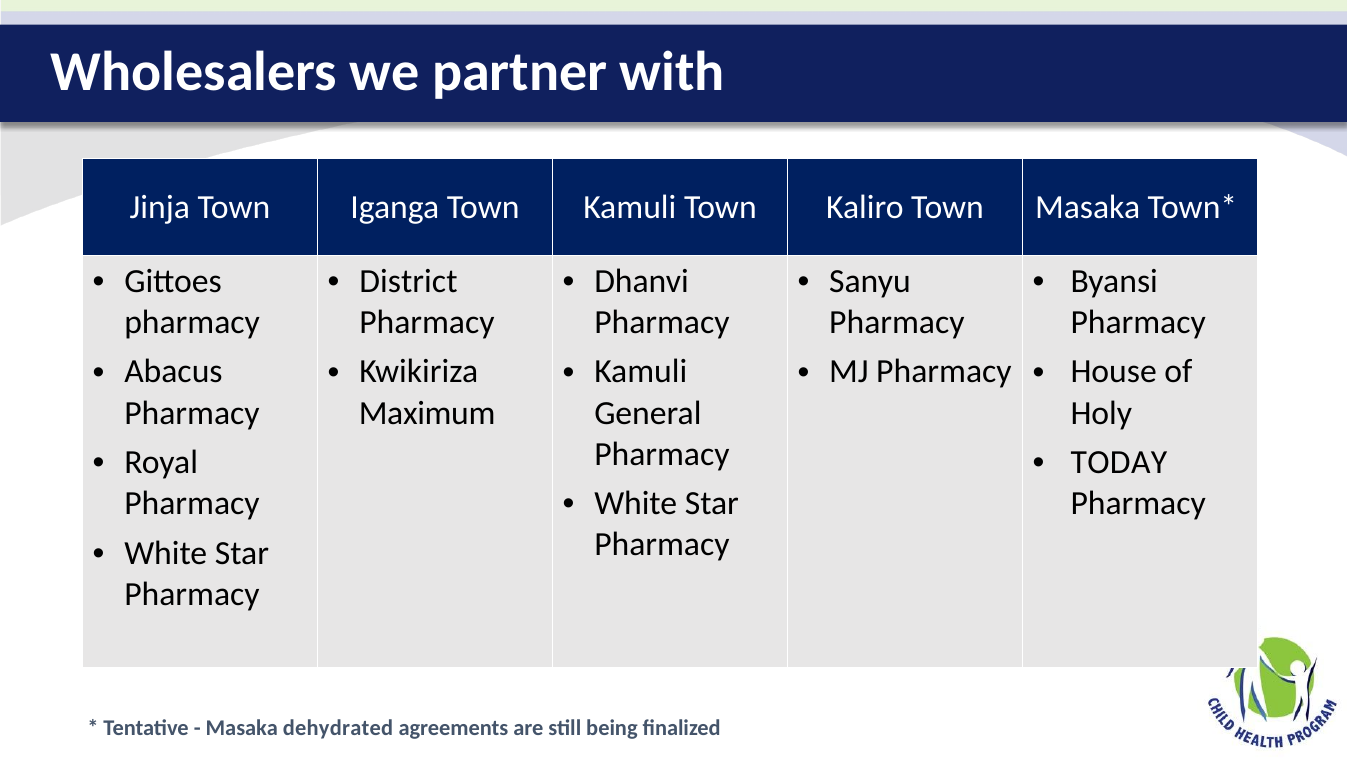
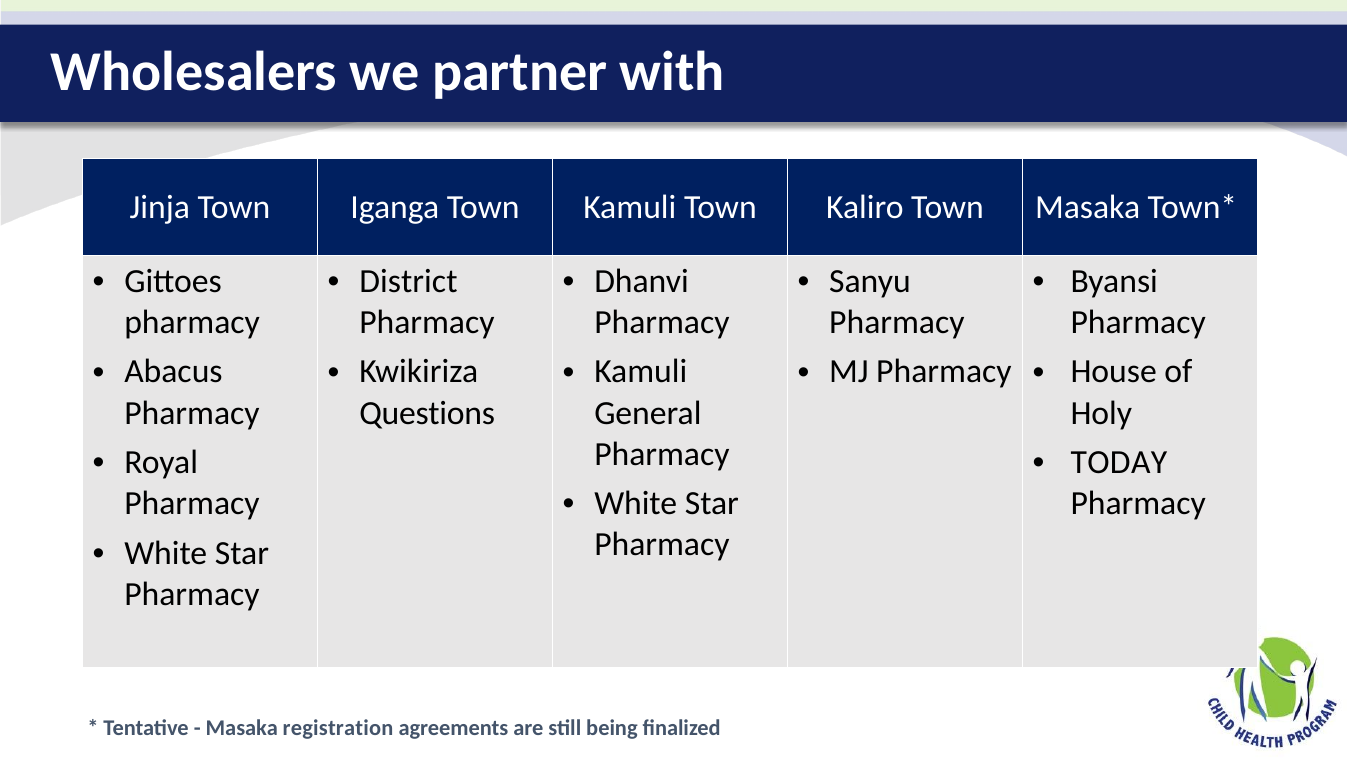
Maximum: Maximum -> Questions (427, 413)
dehydrated: dehydrated -> registration (338, 728)
